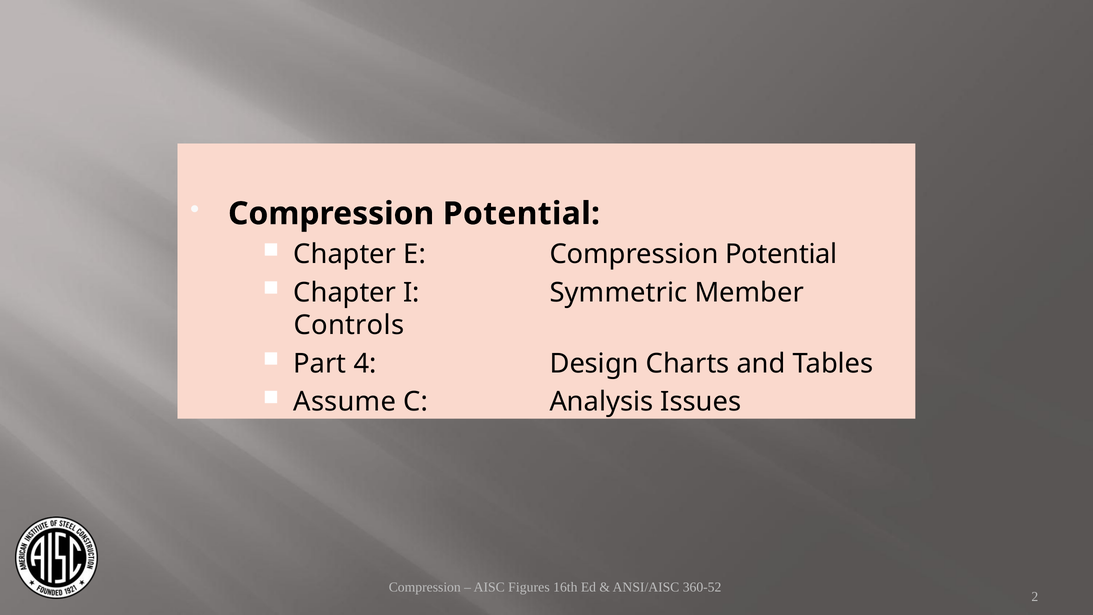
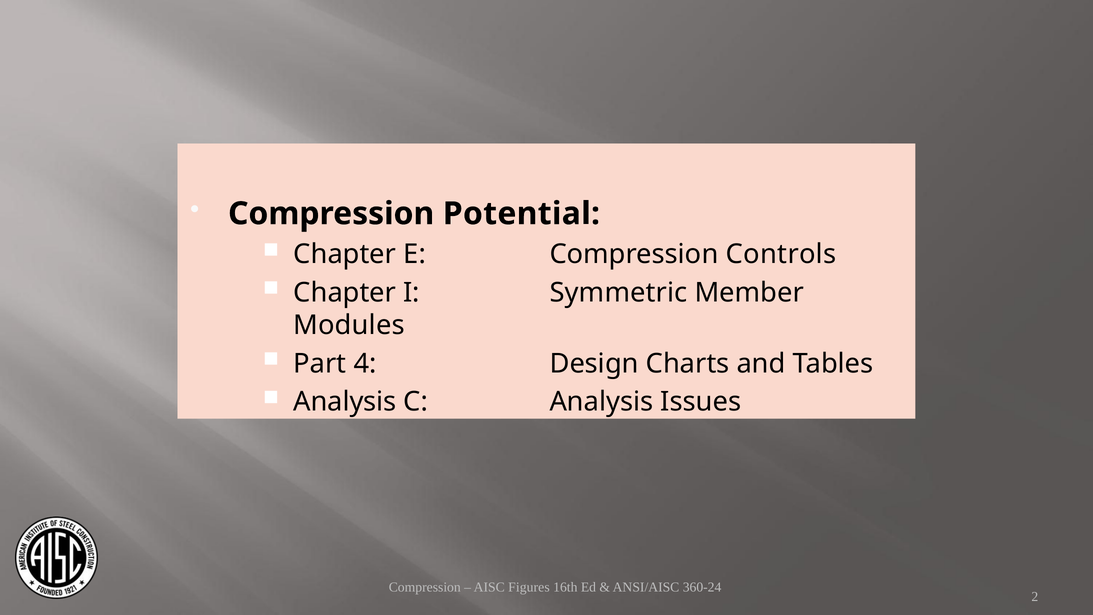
E Compression Potential: Potential -> Controls (781, 254)
Controls: Controls -> Modules (349, 325)
Assume: Assume -> Analysis (345, 402)
360-52: 360-52 -> 360-24 (702, 587)
